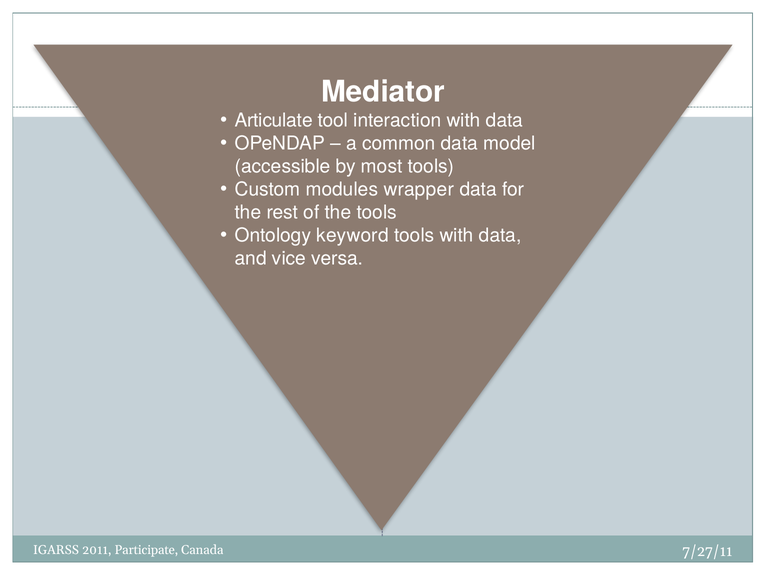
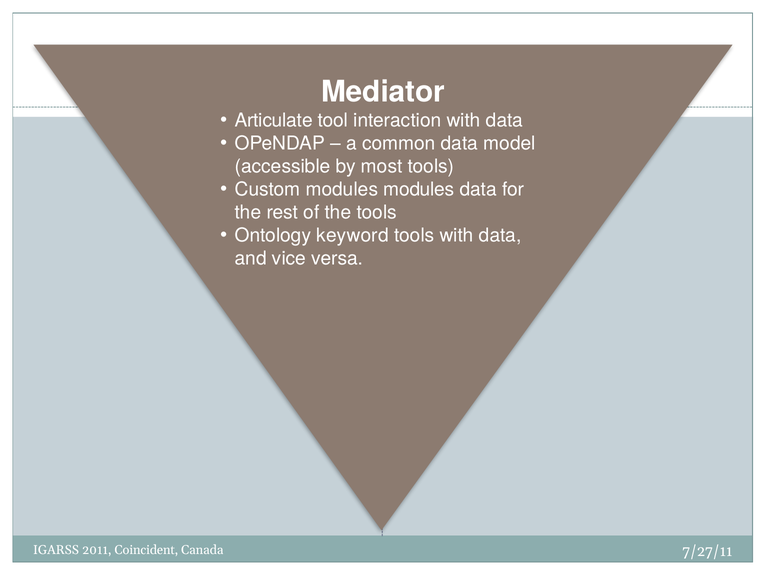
modules wrapper: wrapper -> modules (419, 189)
Participate: Participate -> Coincident (146, 549)
